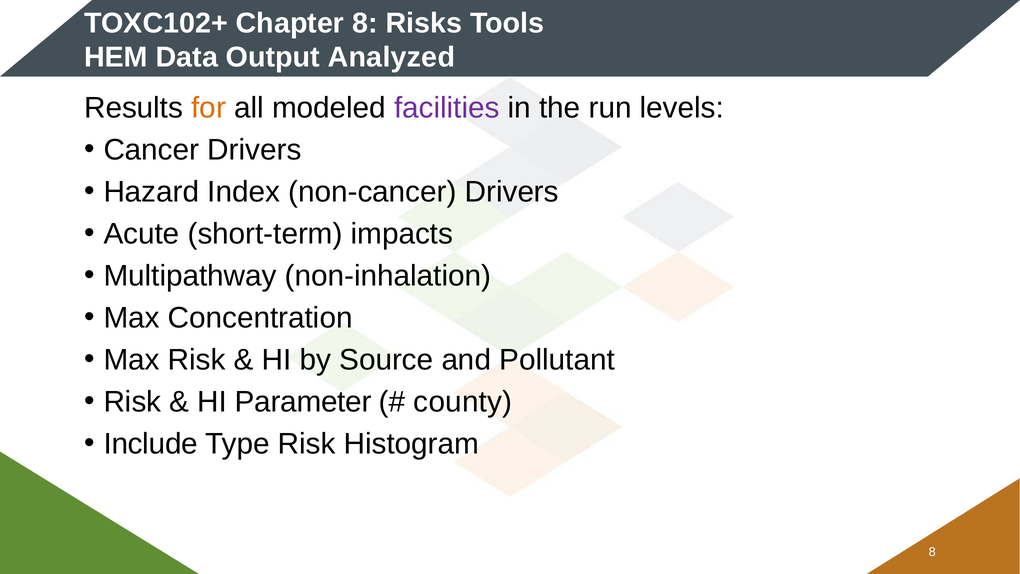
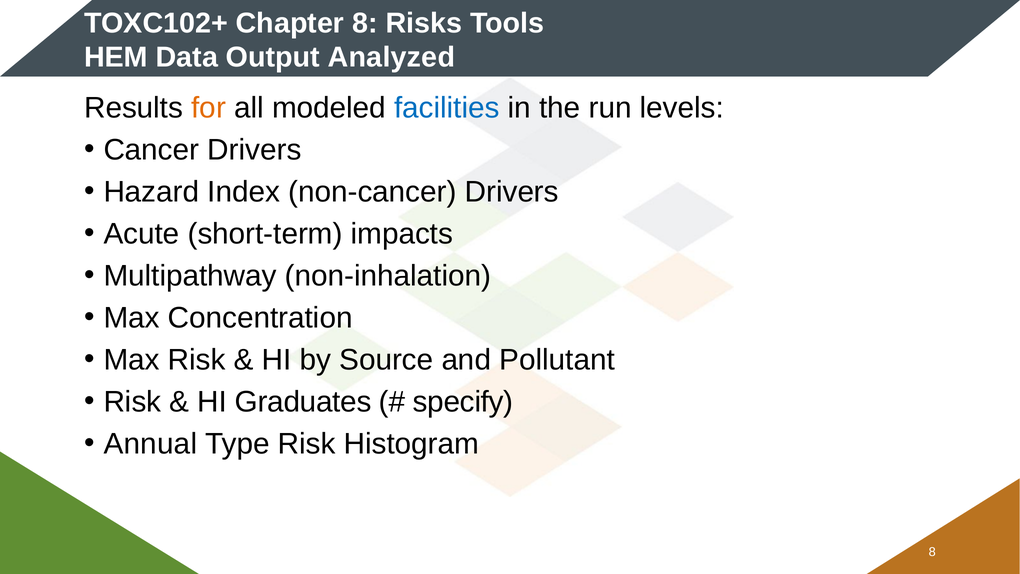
facilities colour: purple -> blue (447, 108)
Parameter: Parameter -> Graduates (303, 402)
county: county -> specify (463, 402)
Include: Include -> Annual (150, 444)
